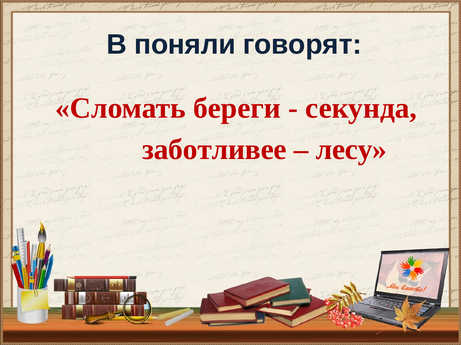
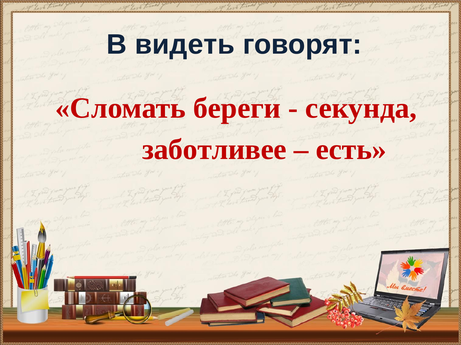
поняли: поняли -> видеть (185, 45)
лесу: лесу -> есть (351, 150)
